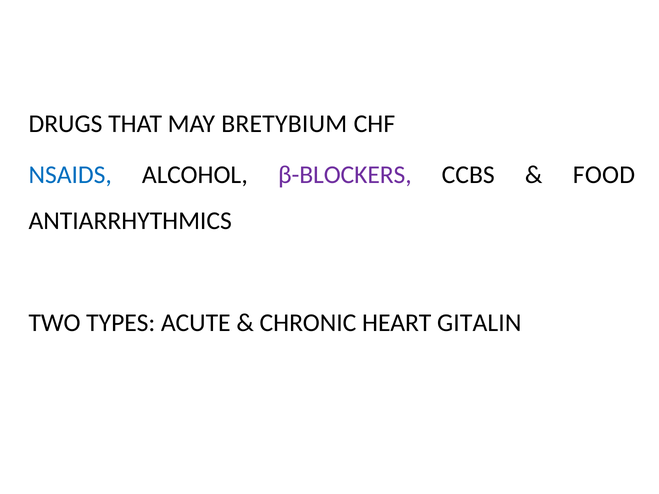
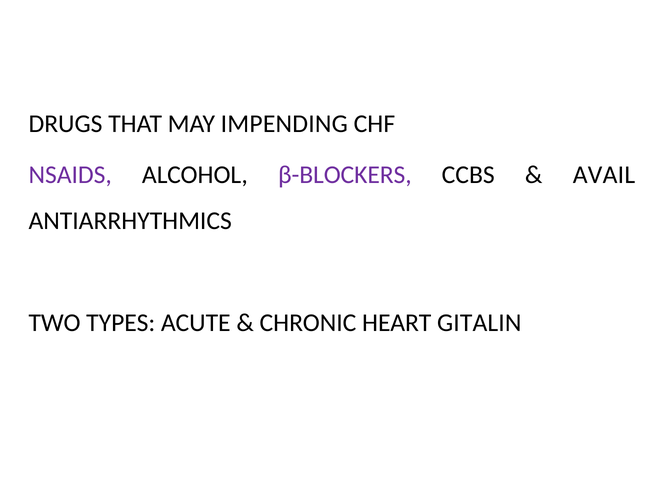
BRETYBIUM: BRETYBIUM -> IMPENDING (284, 124)
NSAIDS colour: blue -> purple (70, 175)
FOOD: FOOD -> AVAIL (604, 175)
